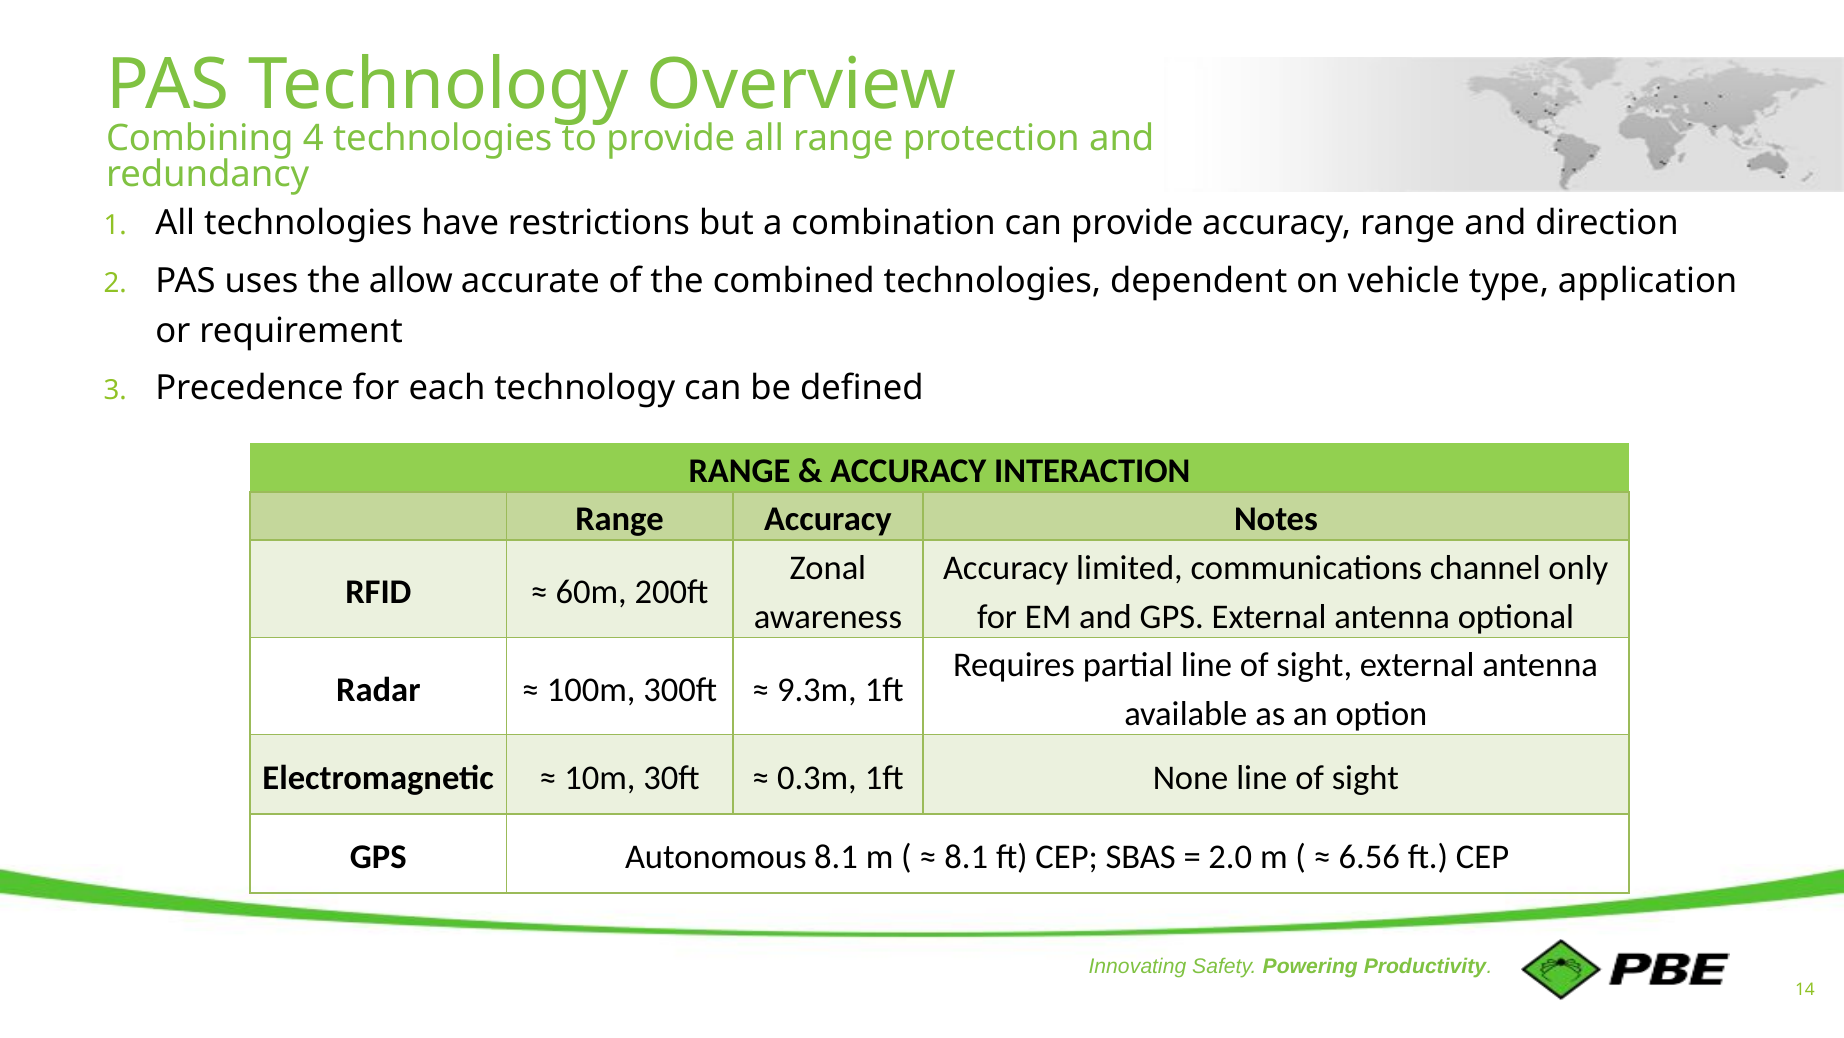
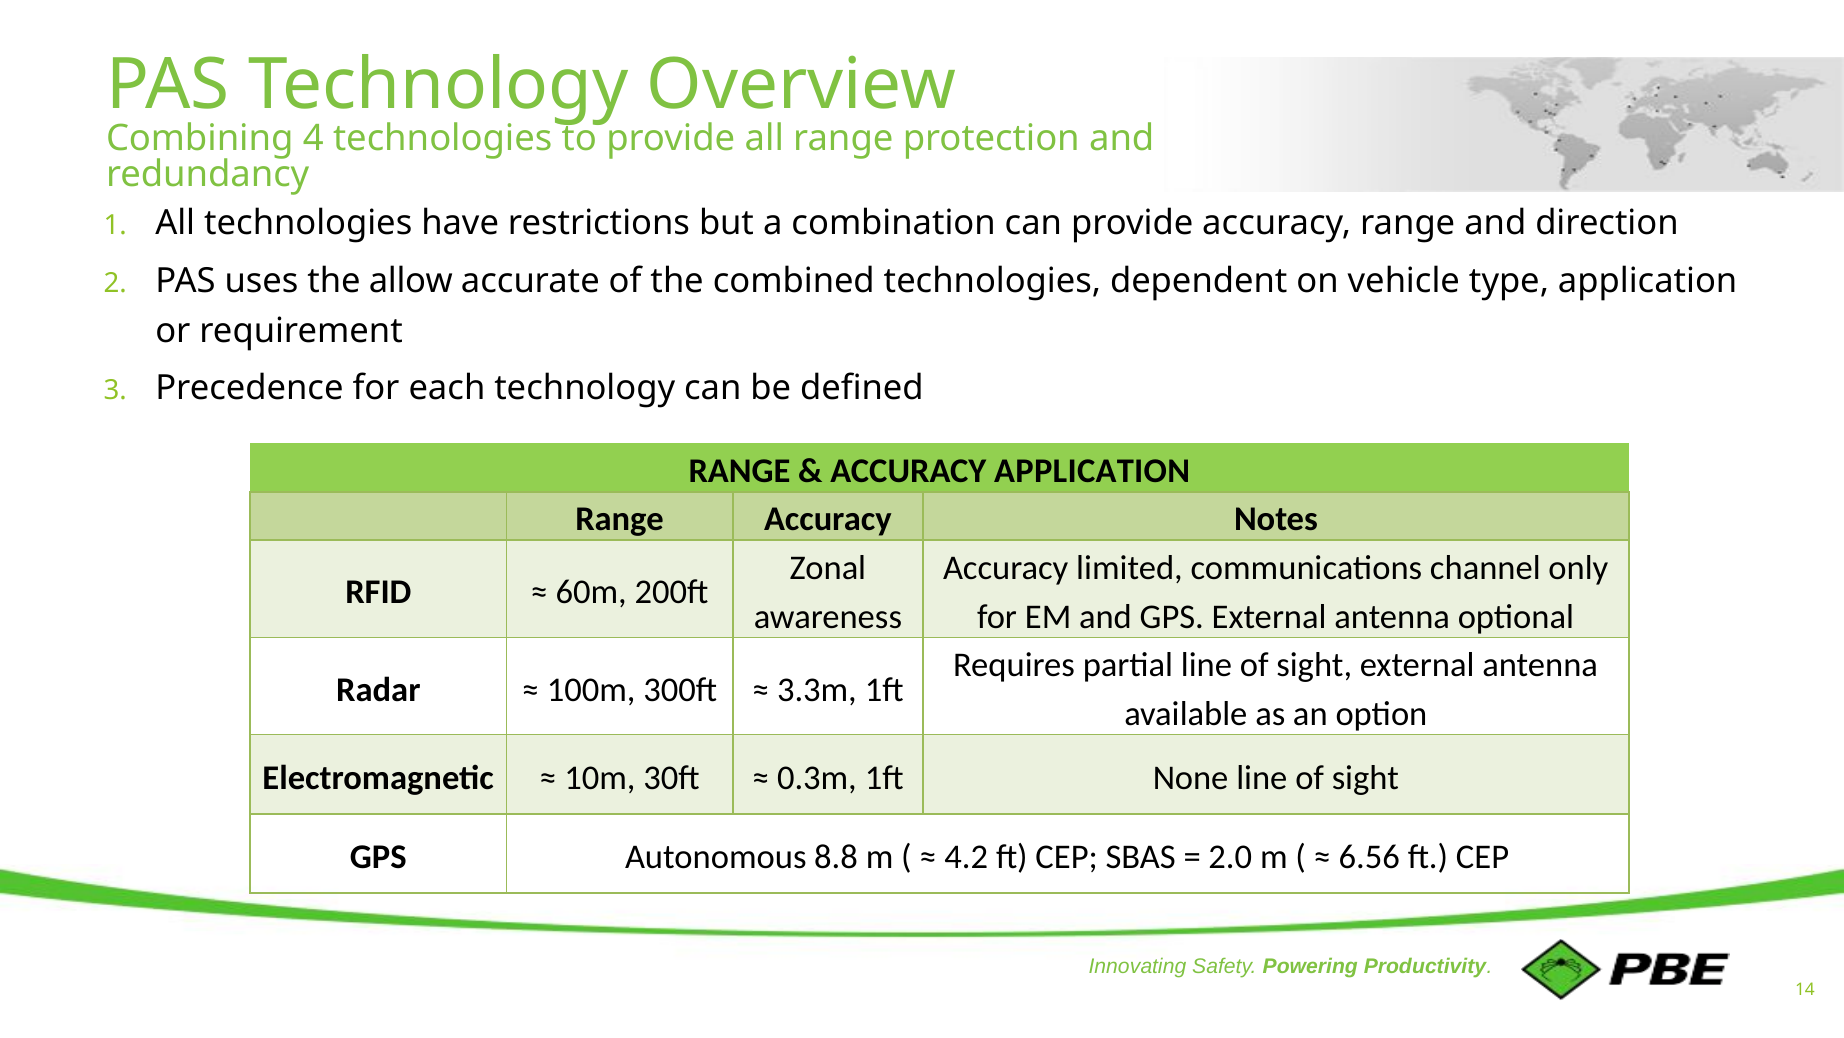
ACCURACY INTERACTION: INTERACTION -> APPLICATION (1092, 471)
9.3m: 9.3m -> 3.3m (817, 689)
Autonomous 8.1: 8.1 -> 8.8 (836, 856)
8.1: 8.1 -> 4.2 (966, 856)
